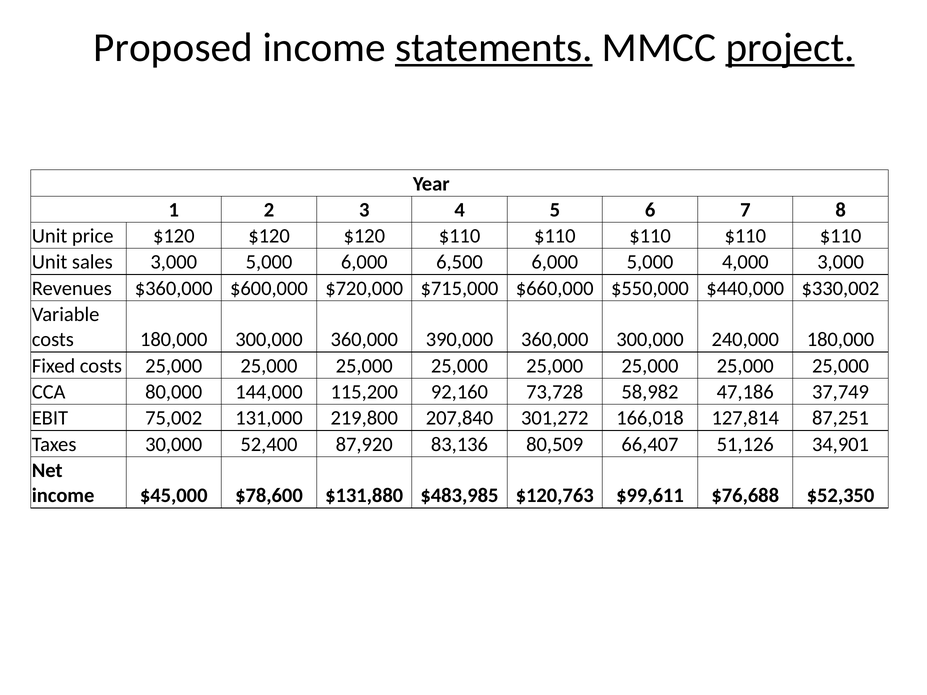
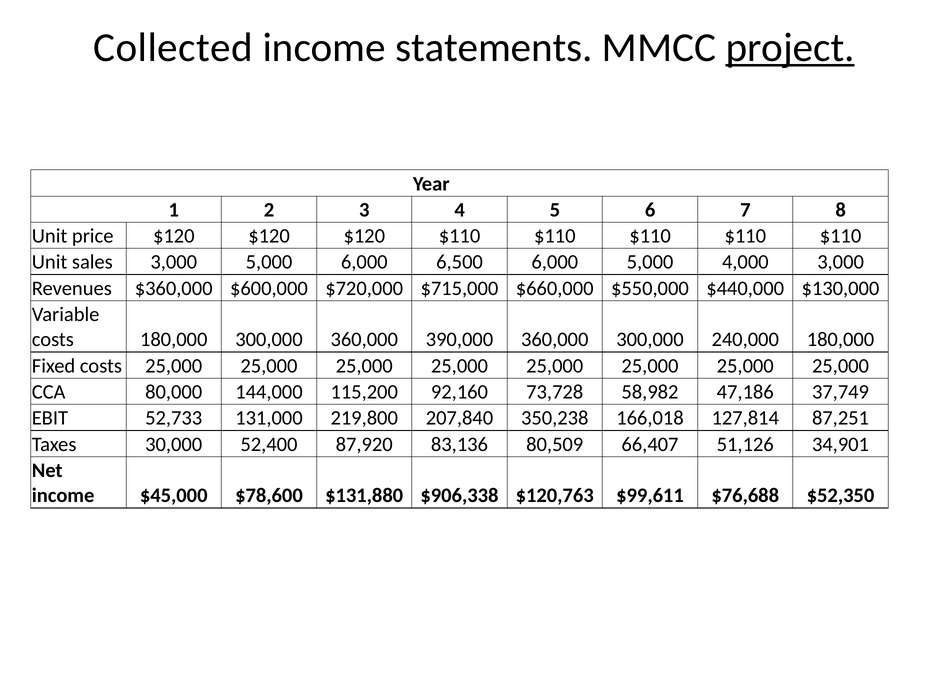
Proposed: Proposed -> Collected (173, 48)
statements underline: present -> none (494, 48)
$330,002: $330,002 -> $130,000 (840, 288)
75,002: 75,002 -> 52,733 (174, 418)
301,272: 301,272 -> 350,238 (555, 418)
$483,985: $483,985 -> $906,338 (459, 496)
